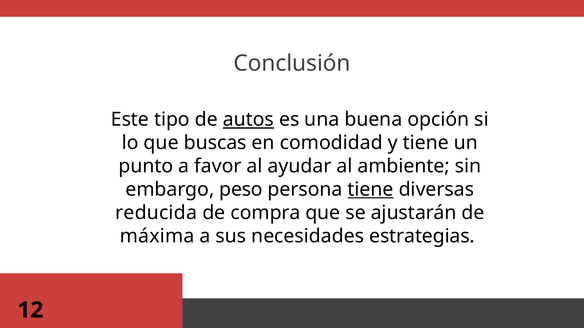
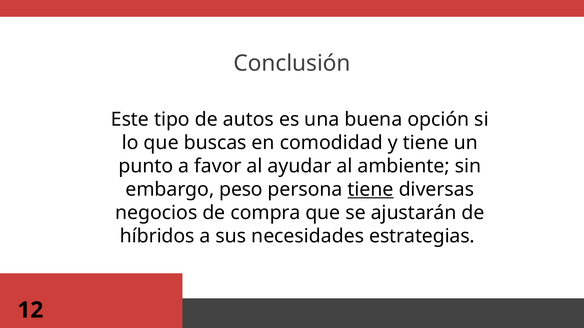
autos underline: present -> none (248, 120)
reducida: reducida -> negocios (156, 213)
máxima: máxima -> híbridos (157, 237)
